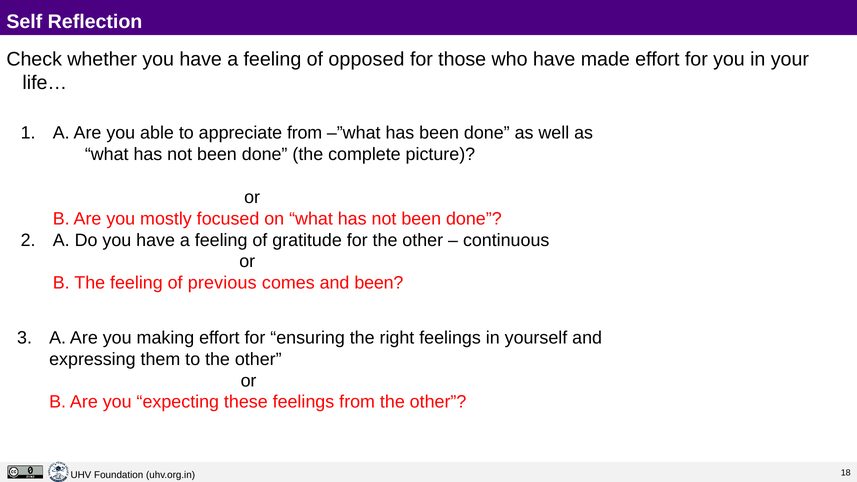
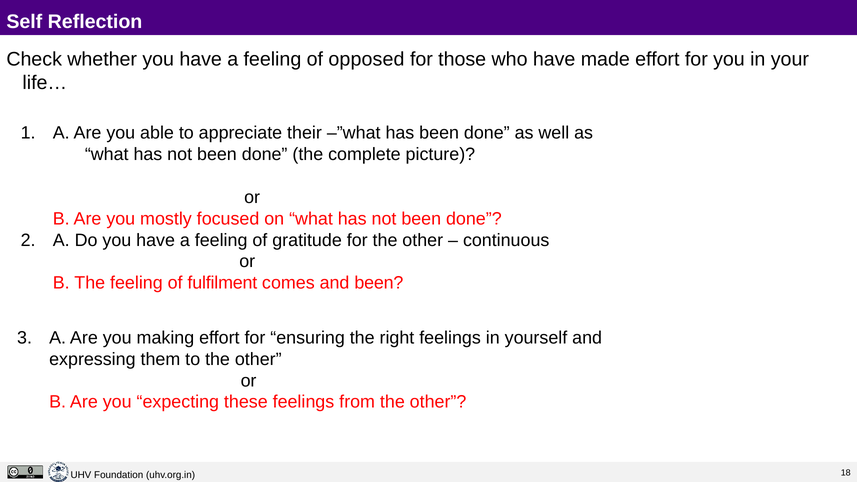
appreciate from: from -> their (305, 133)
previous: previous -> fulfilment (222, 283)
